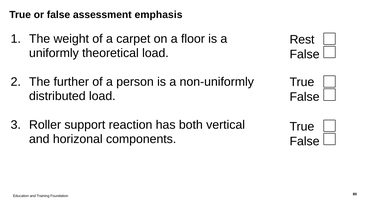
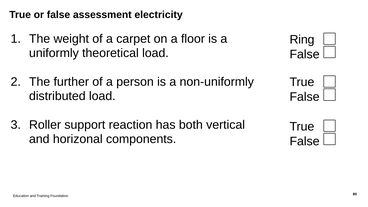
emphasis: emphasis -> electricity (159, 15)
Rest: Rest -> Ring (302, 40)
